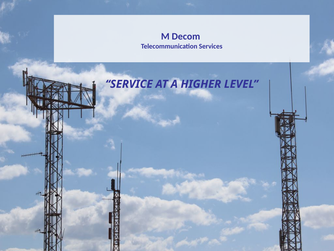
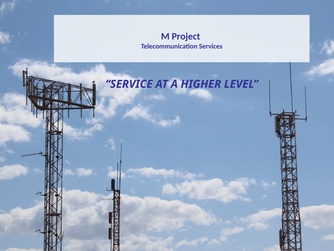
Decom: Decom -> Project (186, 36)
